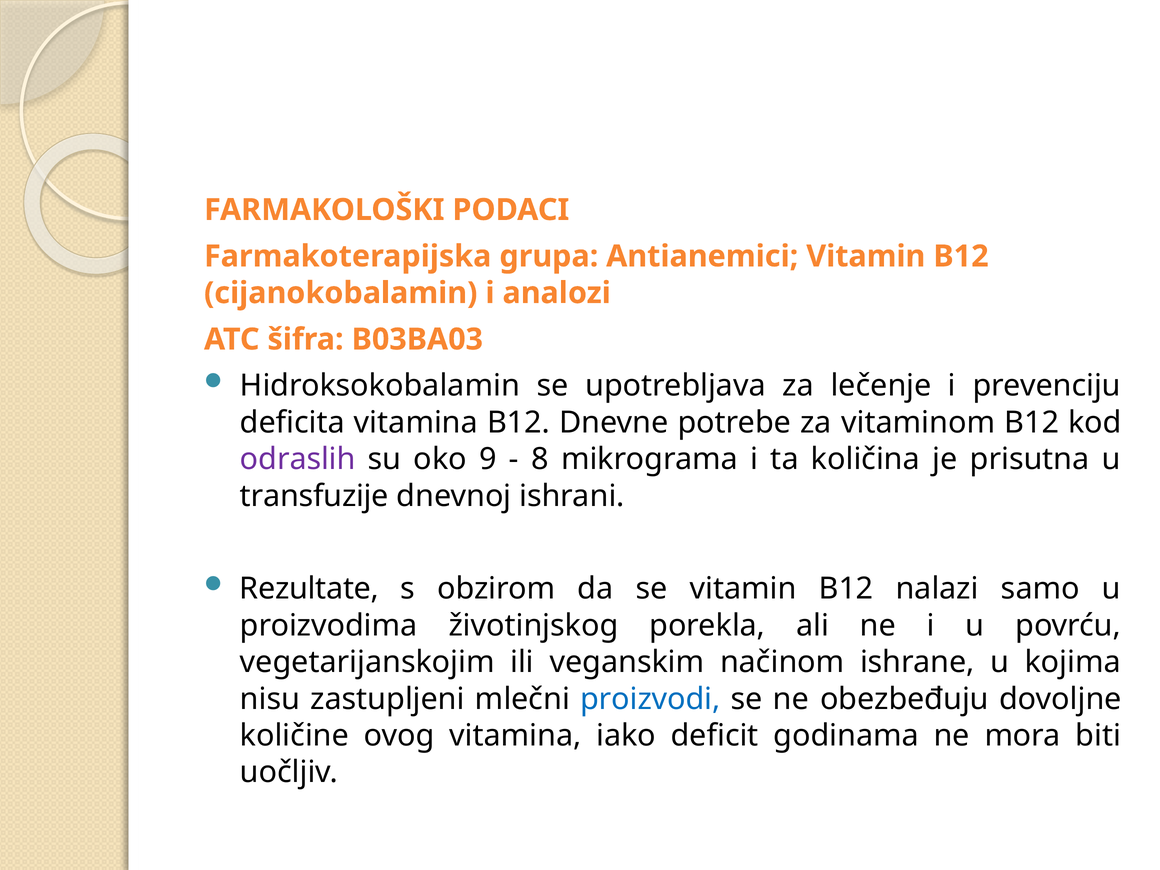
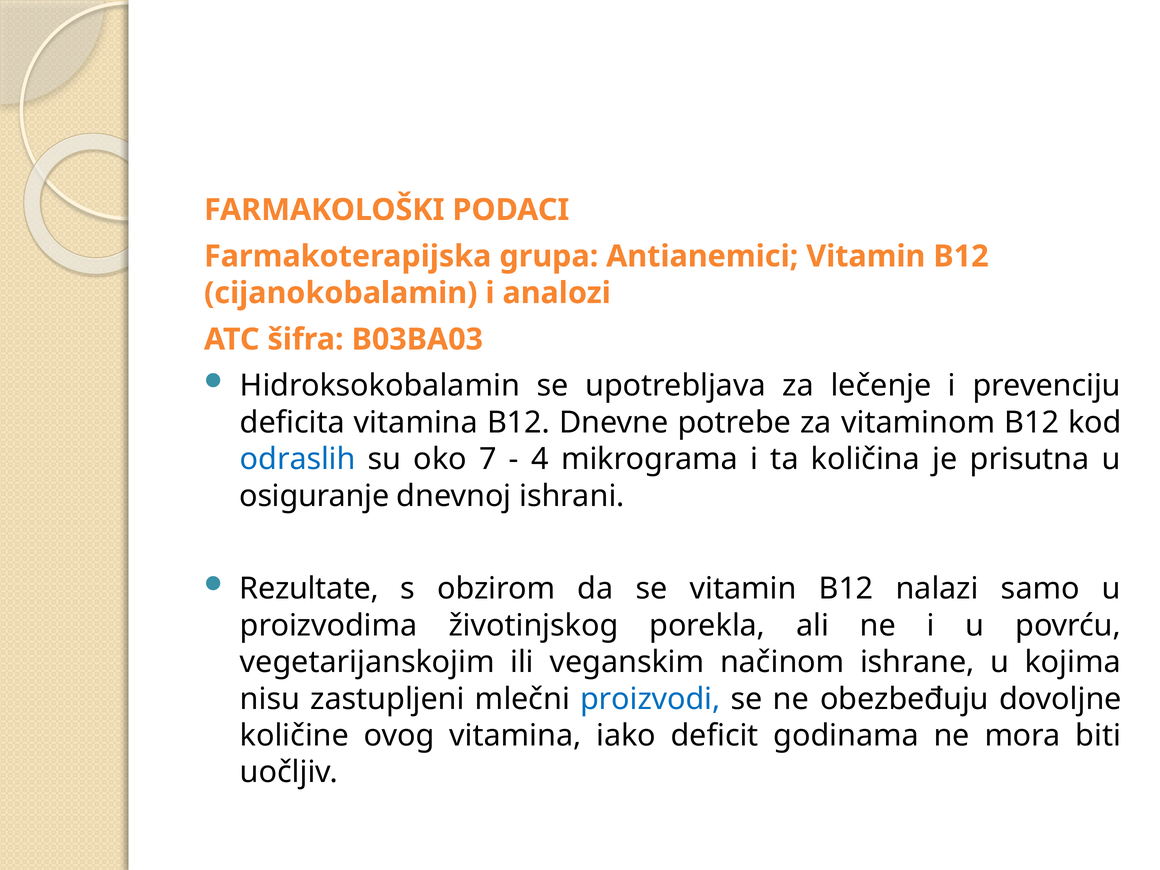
odraslih colour: purple -> blue (298, 459)
9: 9 -> 7 (488, 459)
8: 8 -> 4 (540, 459)
transfuzije: transfuzije -> osiguranje (314, 496)
